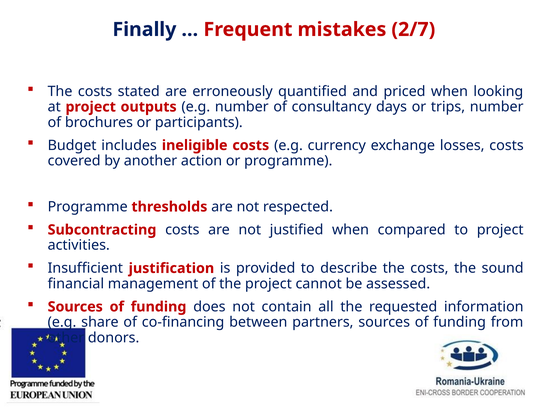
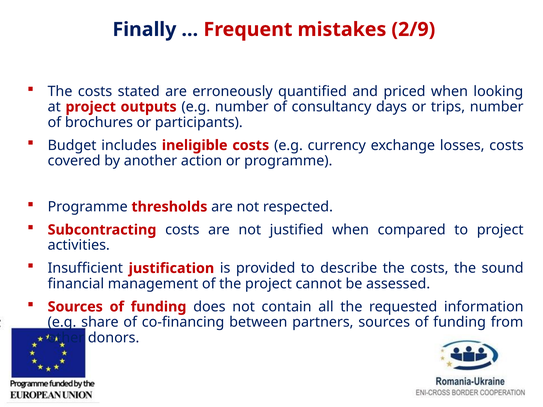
2/7: 2/7 -> 2/9 (413, 29)
